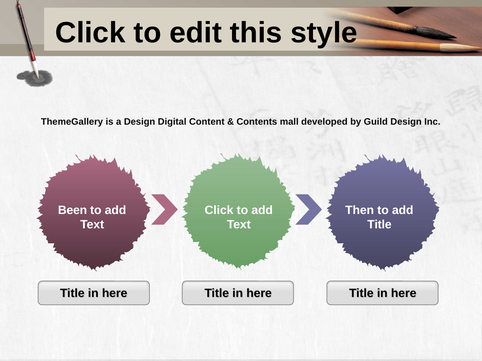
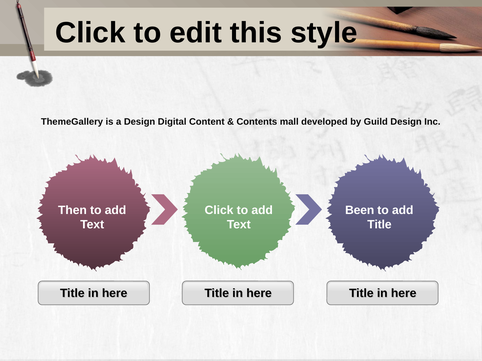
Been: Been -> Then (72, 210)
Then: Then -> Been (360, 210)
